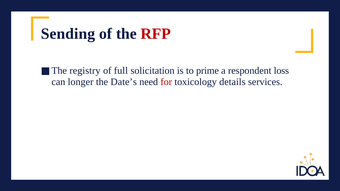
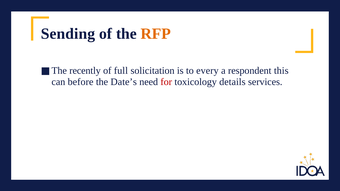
RFP colour: red -> orange (156, 34)
registry: registry -> recently (85, 71)
prime: prime -> every (207, 71)
loss: loss -> this (281, 71)
longer: longer -> before (81, 82)
